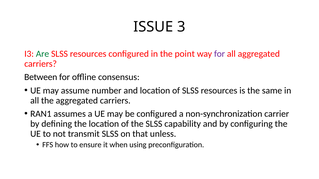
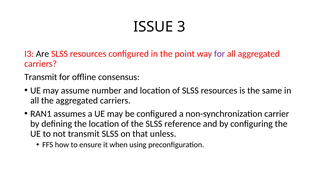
Are colour: green -> black (42, 54)
Between: Between -> Transmit (41, 77)
capability: capability -> reference (183, 124)
